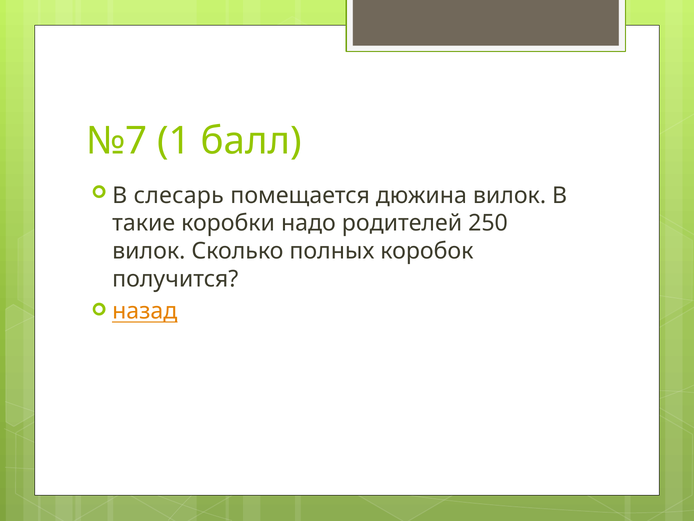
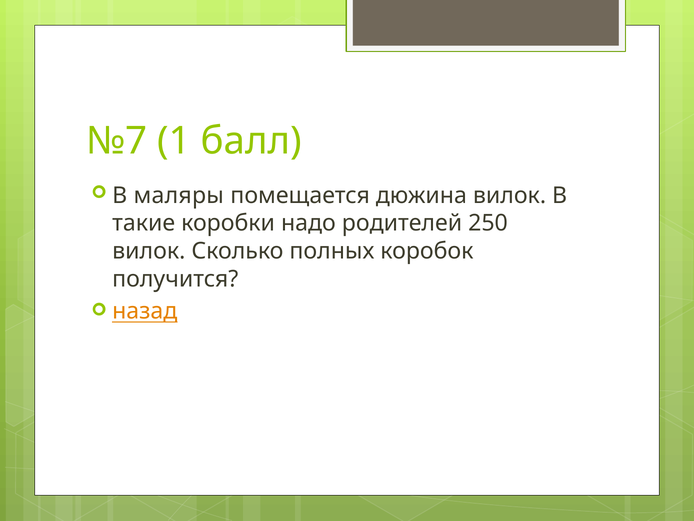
слесарь: слесарь -> маляры (179, 195)
